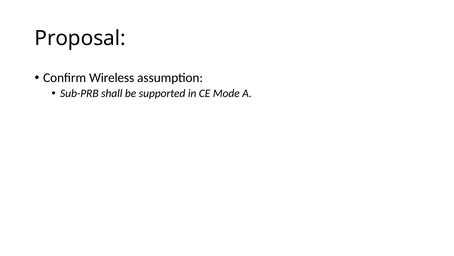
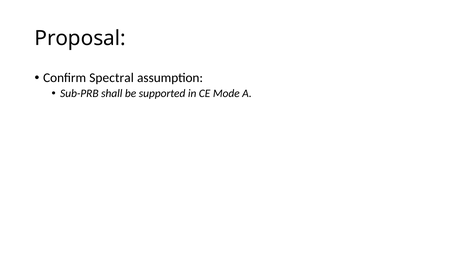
Wireless: Wireless -> Spectral (112, 78)
